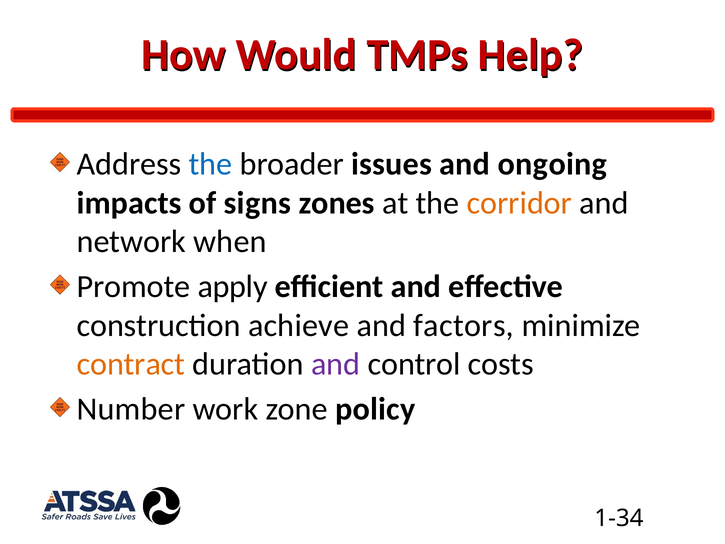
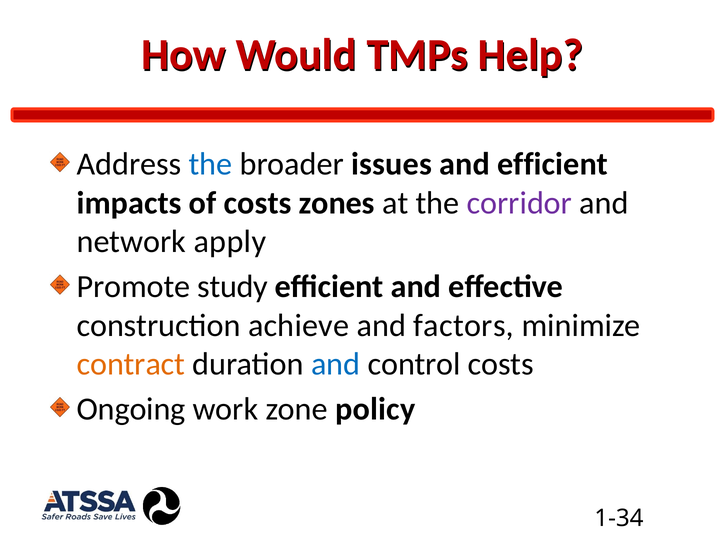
and ongoing: ongoing -> efficient (553, 164)
of signs: signs -> costs (258, 203)
corridor colour: orange -> purple (519, 203)
when: when -> apply (230, 242)
apply: apply -> study (233, 287)
and colour: purple -> blue (336, 364)
Number: Number -> Ongoing (131, 409)
